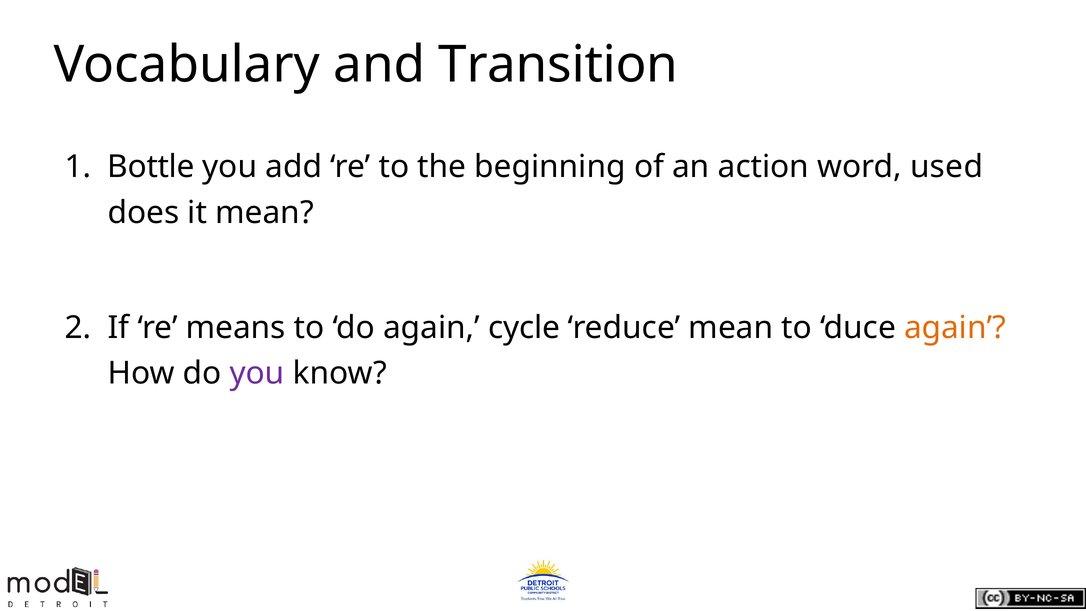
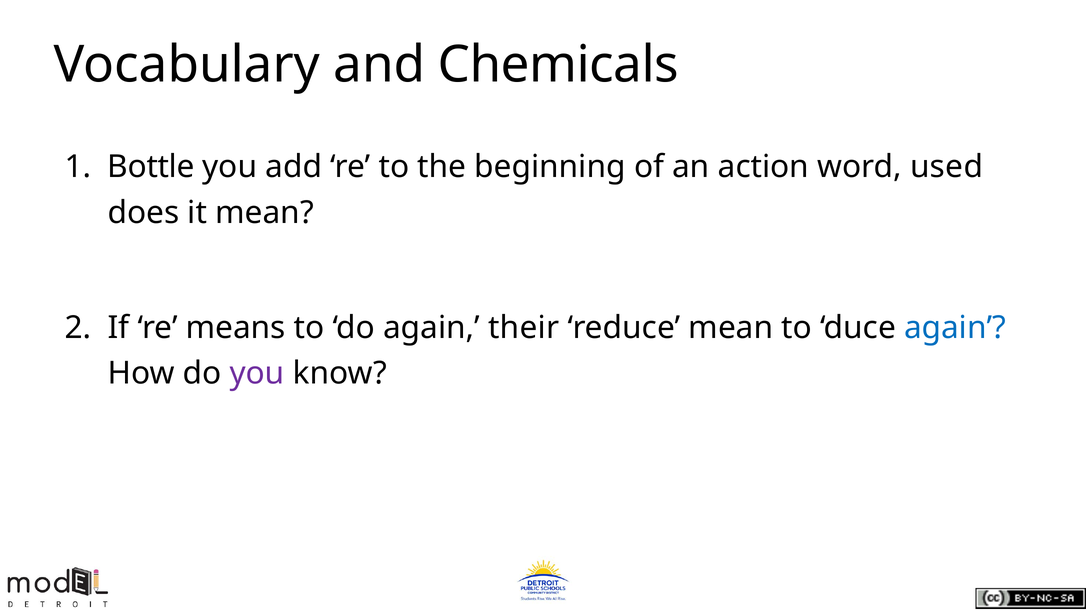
Transition: Transition -> Chemicals (558, 65)
cycle: cycle -> their (524, 328)
again colour: orange -> blue (955, 328)
